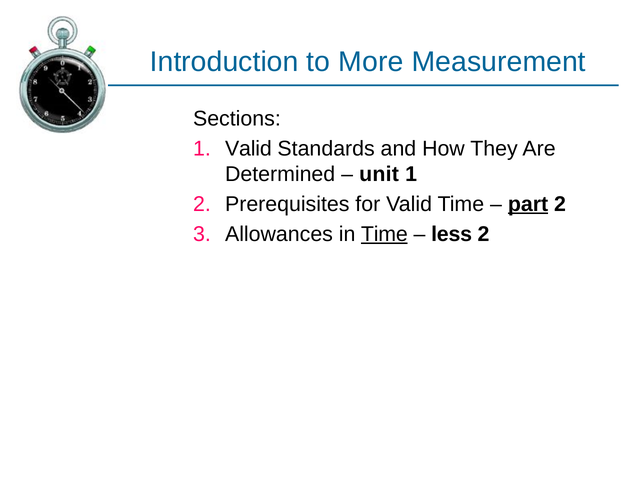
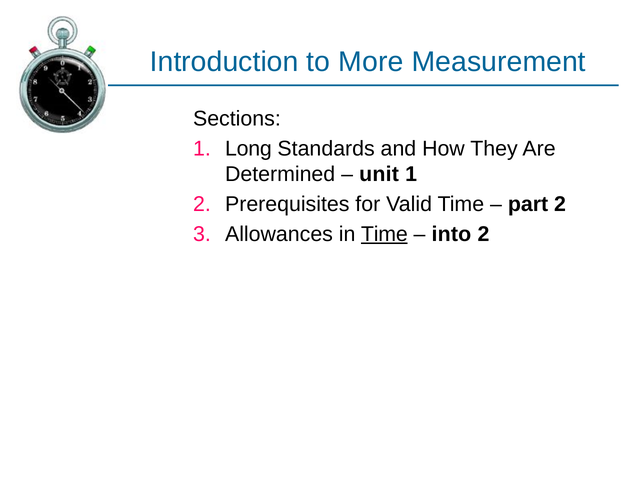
1 Valid: Valid -> Long (248, 149)
part underline: present -> none (528, 204)
less: less -> into (451, 234)
